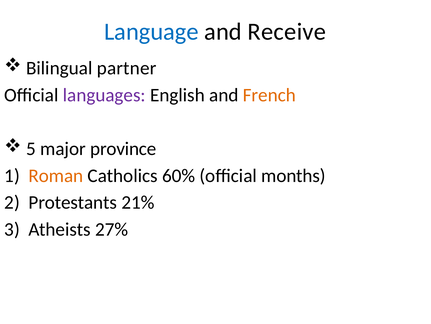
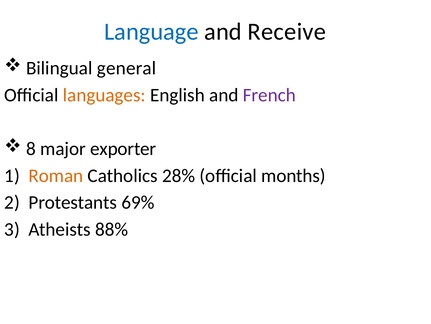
partner: partner -> general (127, 68)
languages colour: purple -> orange (104, 95)
French colour: orange -> purple (269, 95)
5: 5 -> 8 (31, 148)
province: province -> exporter (123, 148)
60%: 60% -> 28% (179, 175)
21%: 21% -> 69% (138, 202)
27%: 27% -> 88% (112, 229)
